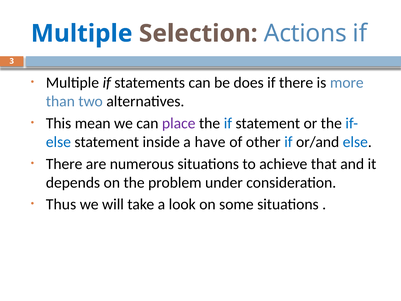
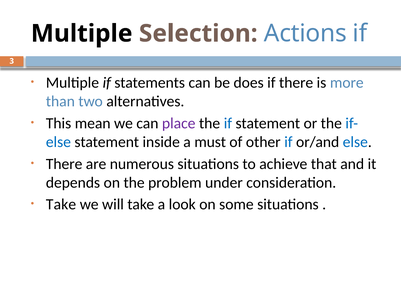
Multiple colour: blue -> black (82, 33)
have: have -> must (210, 142)
Thus: Thus -> Take (61, 204)
